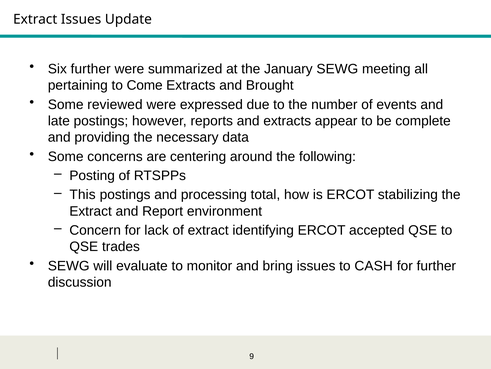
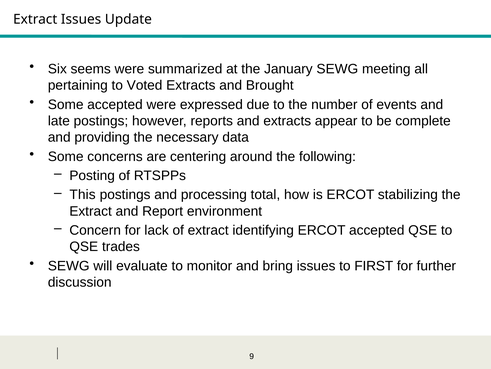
Six further: further -> seems (91, 69)
Come: Come -> Voted (145, 85)
Some reviewed: reviewed -> accepted (115, 104)
CASH: CASH -> FIRST (374, 265)
